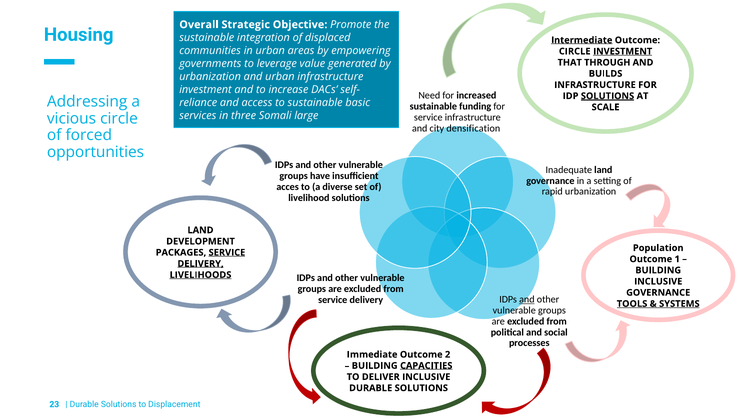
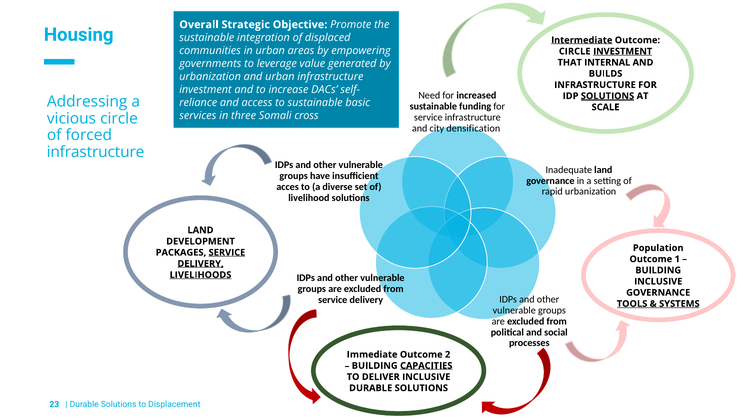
THROUGH: THROUGH -> INTERNAL (607, 62)
large: large -> cross (306, 116)
opportunities: opportunities -> infrastructure (96, 152)
and underline: present -> none (527, 299)
